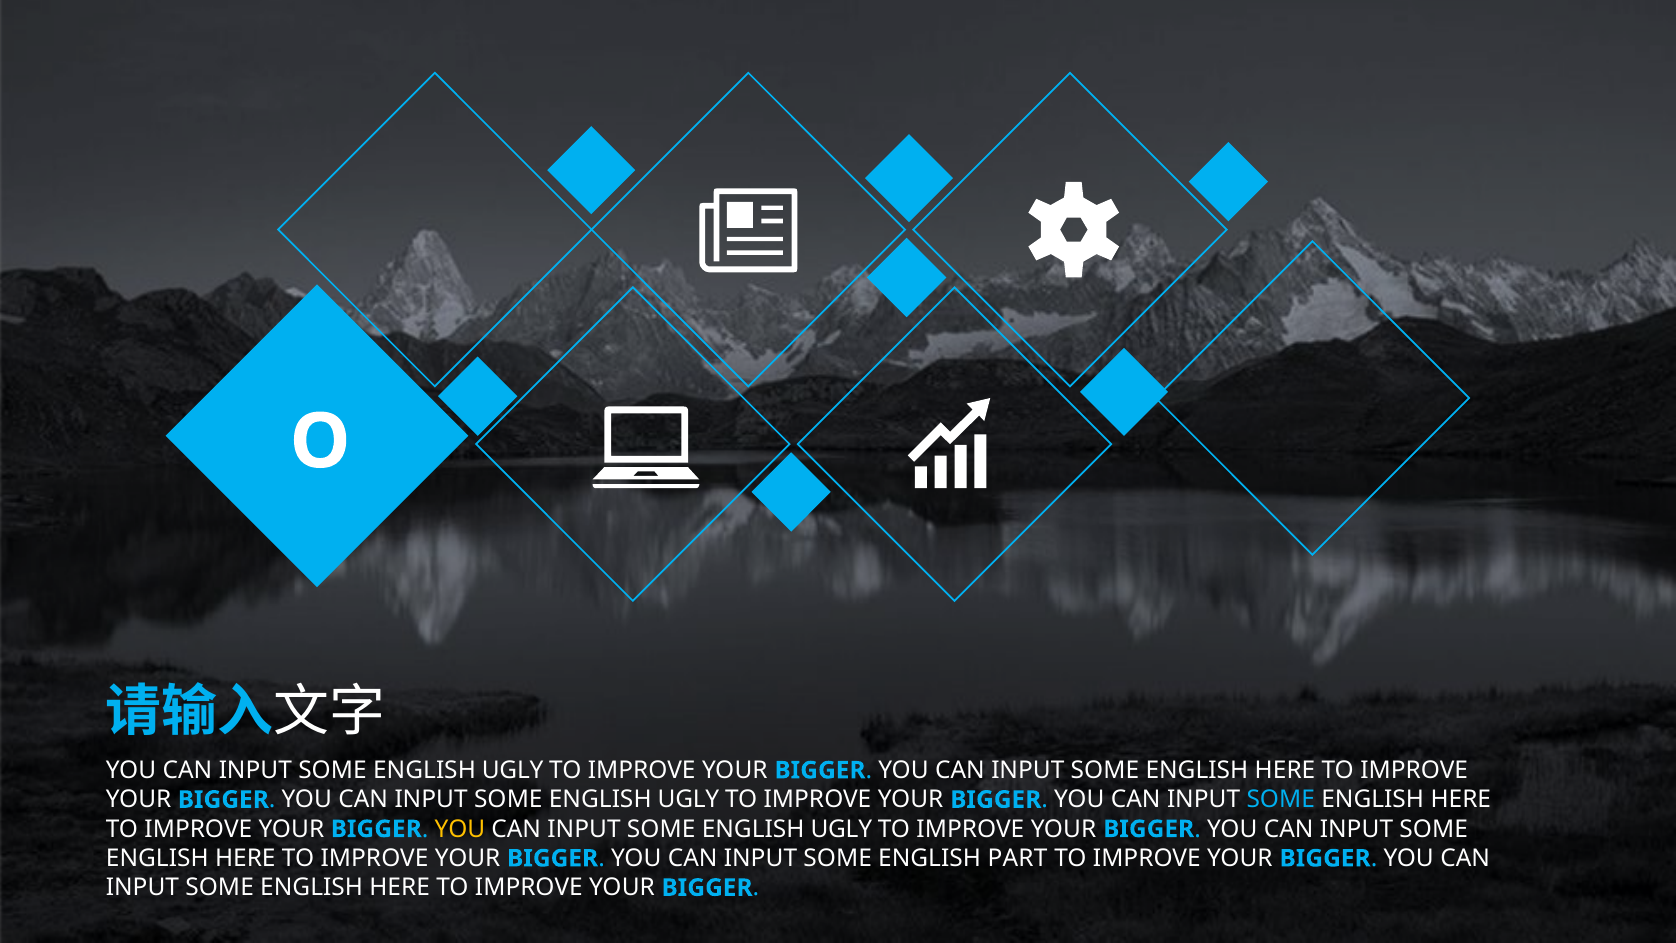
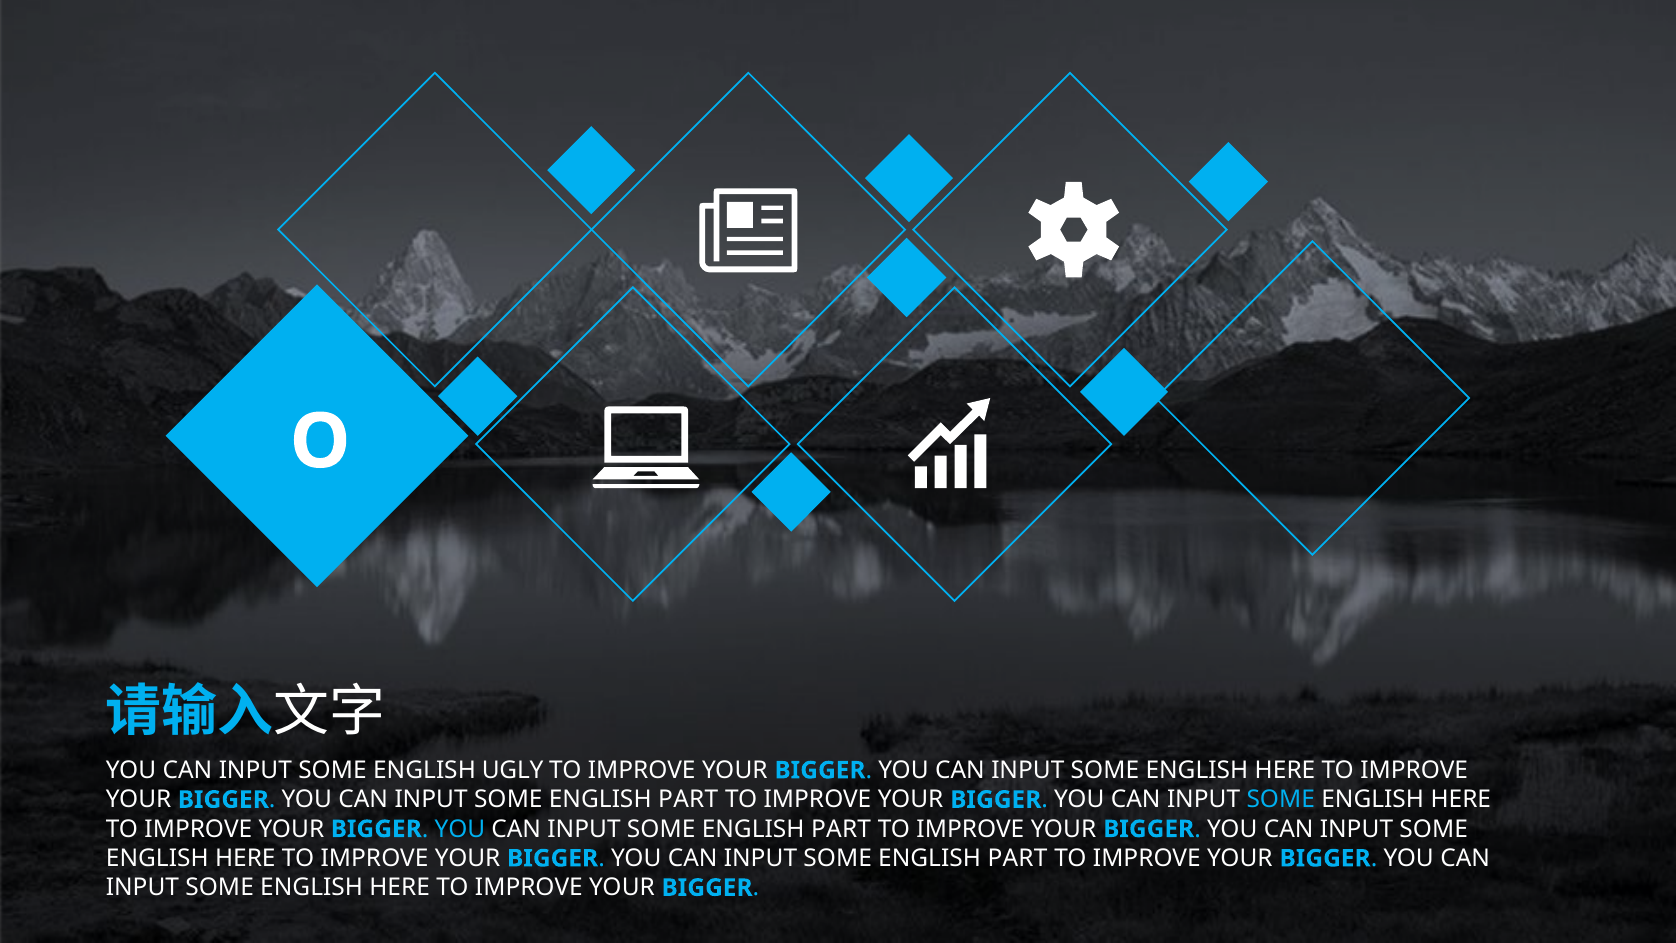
UGLY: UGLY -> PART (688, 799)
YOU colour: yellow -> light blue (460, 829)
UGLY: UGLY -> PART (841, 829)
